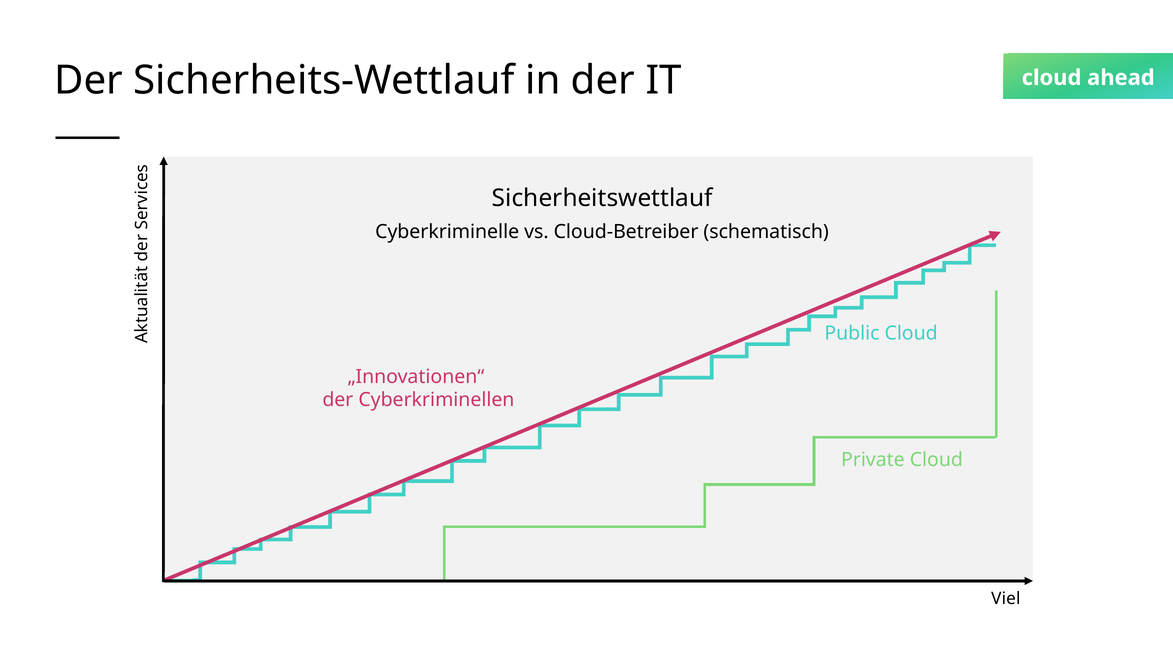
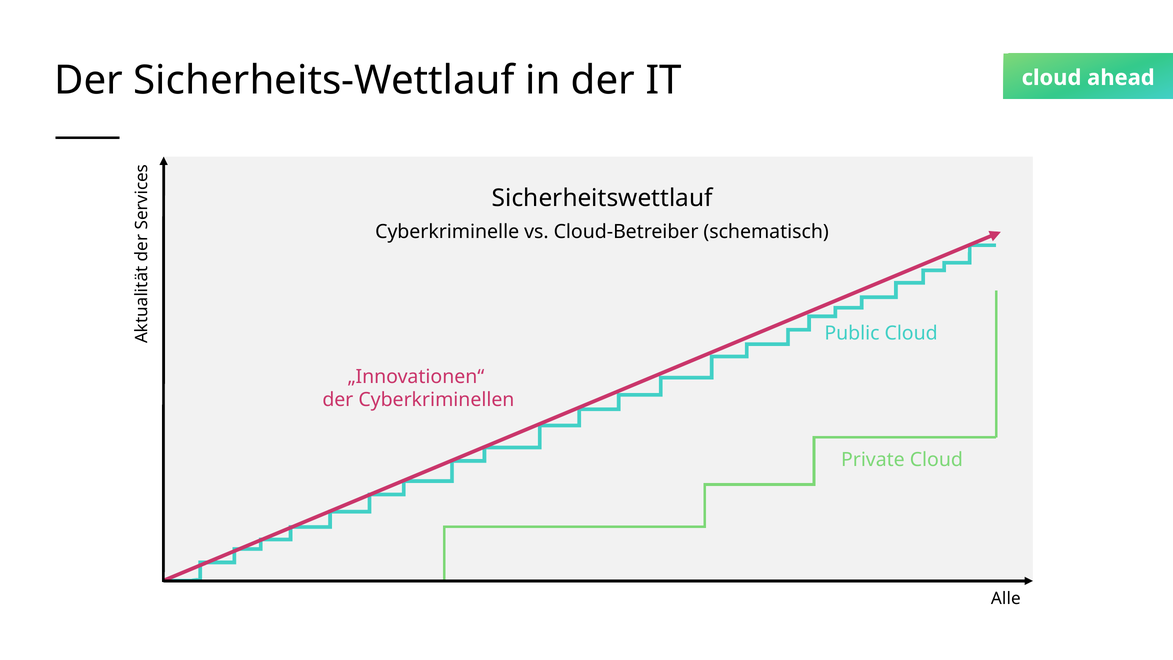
Viel: Viel -> Alle (1006, 599)
